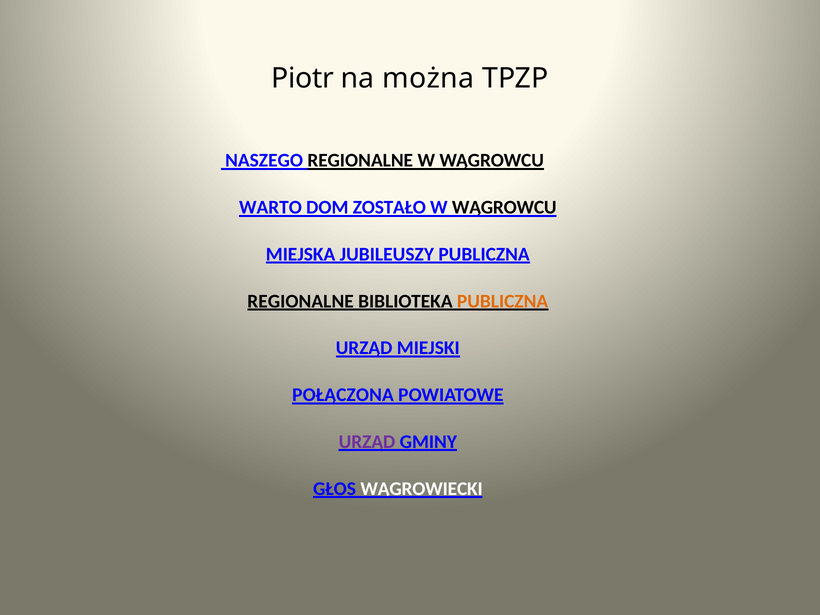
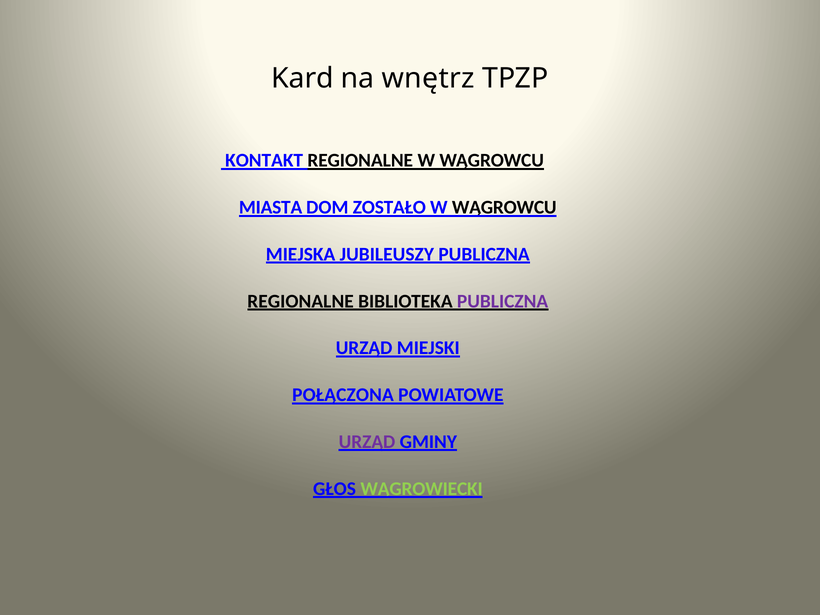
Piotr: Piotr -> Kard (303, 79)
można: można -> wnętrz (428, 79)
NASZEGO: NASZEGO -> KONTAKT (264, 161)
WARTO: WARTO -> MIASTA (271, 207)
PUBLICZNA colour: orange -> purple (503, 301)
WĄGROWIECKI colour: white -> light green (422, 489)
